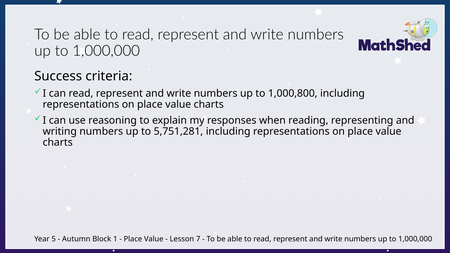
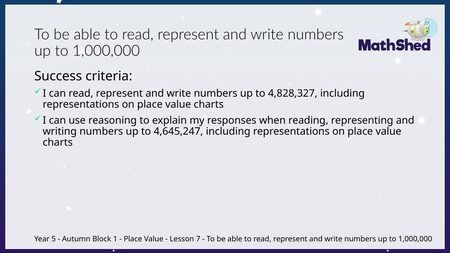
1,000,800: 1,000,800 -> 4,828,327 (293, 93)
5,751,281: 5,751,281 -> 4,645,247 (178, 132)
